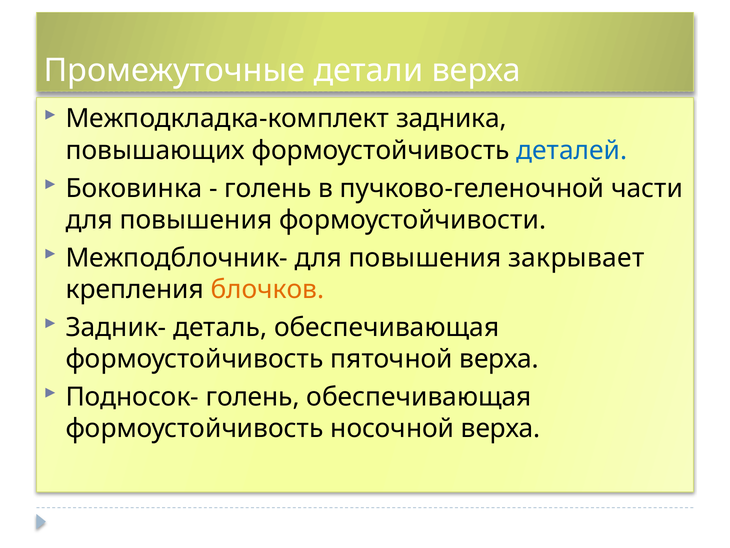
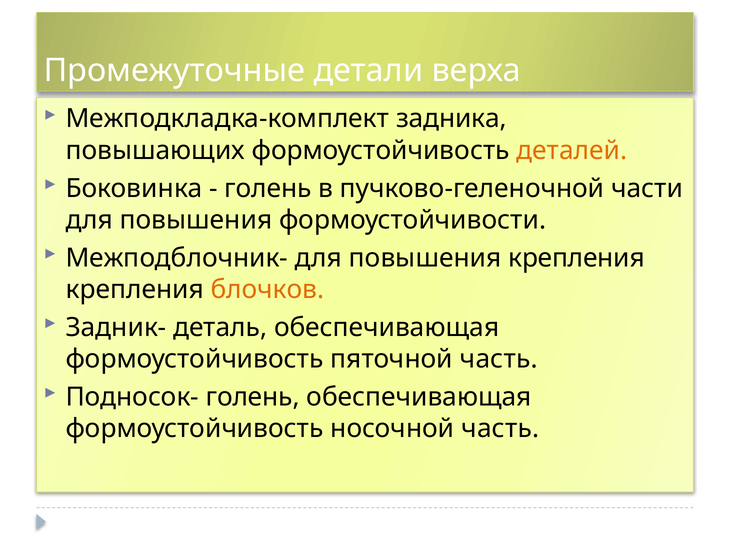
деталей colour: blue -> orange (572, 150)
повышения закрывает: закрывает -> крепления (577, 258)
пяточной верха: верха -> часть (499, 359)
носочной верха: верха -> часть (500, 428)
